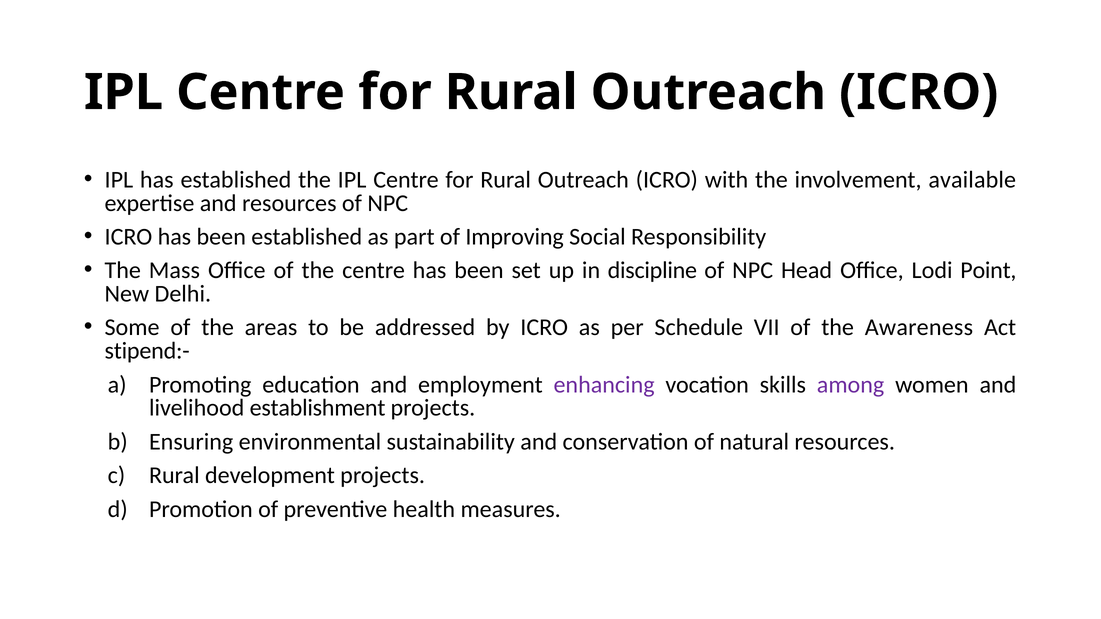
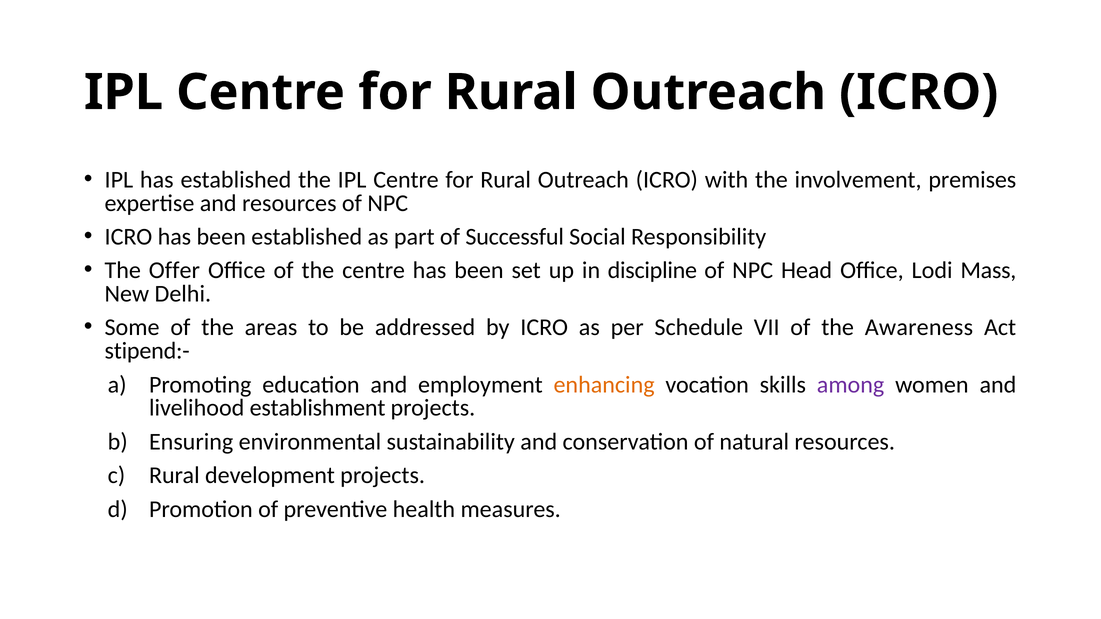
available: available -> premises (972, 180)
Improving: Improving -> Successful (515, 237)
Mass: Mass -> Offer (174, 271)
Point: Point -> Mass (988, 271)
enhancing colour: purple -> orange (604, 385)
